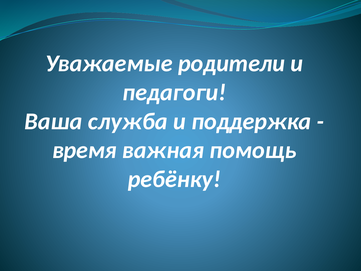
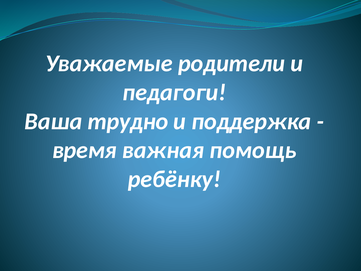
служба: служба -> трудно (128, 121)
